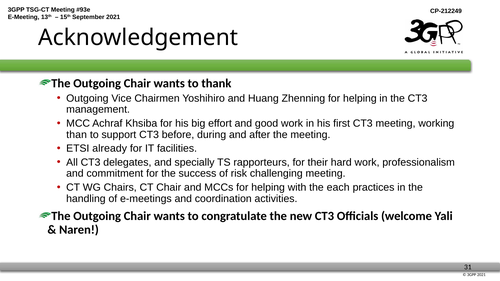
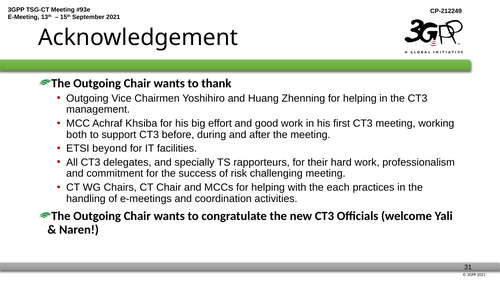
than: than -> both (77, 135)
already: already -> beyond (110, 149)
